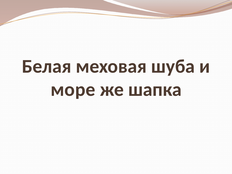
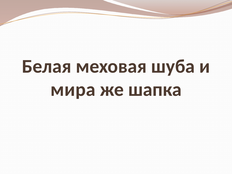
море: море -> мира (73, 90)
